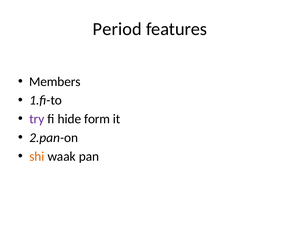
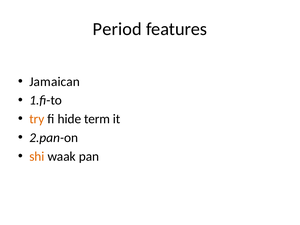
Members: Members -> Jamaican (55, 82)
try colour: purple -> orange (37, 119)
form: form -> term (97, 119)
